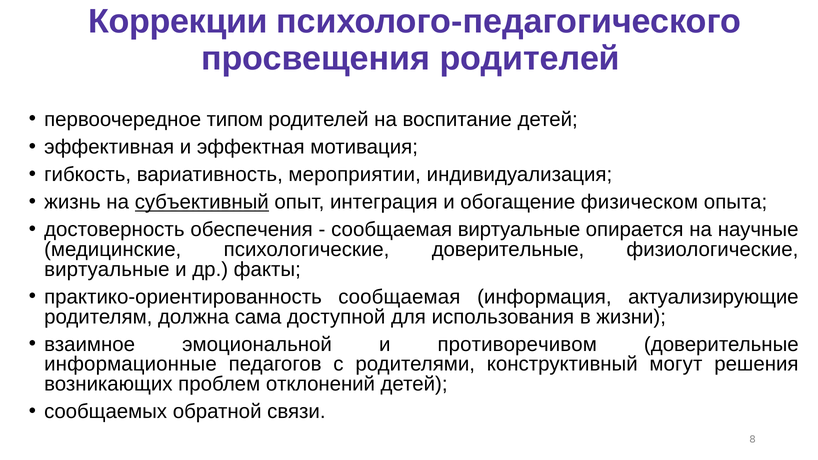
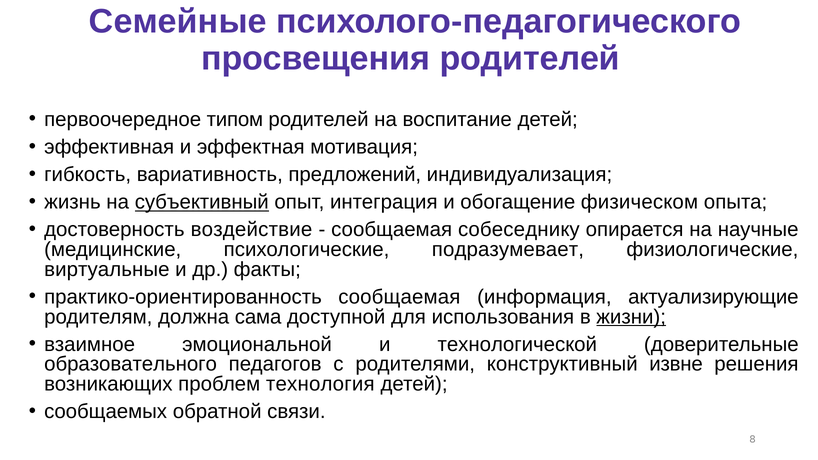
Коррекции: Коррекции -> Семейные (178, 22)
мероприятии: мероприятии -> предложений (355, 175)
обеспечения: обеспечения -> воздействие (251, 230)
сообщаемая виртуальные: виртуальные -> собеседнику (519, 230)
психологические доверительные: доверительные -> подразумевает (508, 250)
жизни underline: none -> present (631, 317)
противоречивом: противоречивом -> технологической (517, 344)
информационные: информационные -> образовательного (131, 364)
могут: могут -> извне (676, 364)
отклонений: отклонений -> технология (320, 384)
